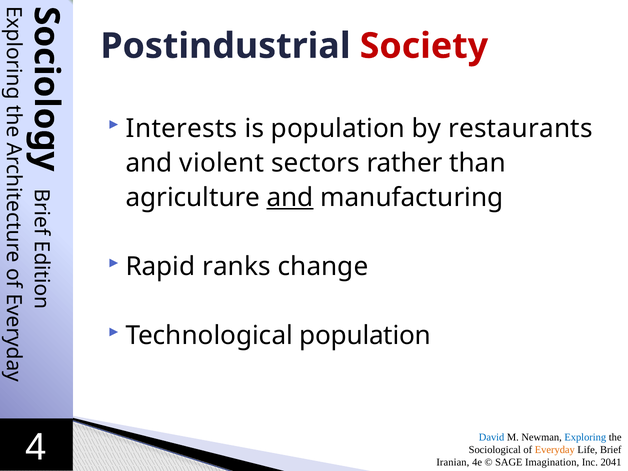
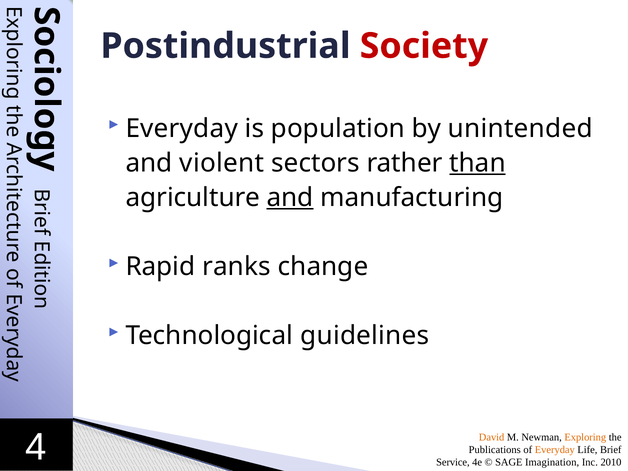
Interests: Interests -> Everyday (182, 128)
restaurants: restaurants -> unintended (520, 128)
than underline: none -> present (478, 163)
Technological population: population -> guidelines (365, 336)
David colour: blue -> orange (492, 437)
Exploring colour: blue -> orange (585, 437)
Sociological: Sociological -> Publications (495, 450)
Iranian: Iranian -> Service (453, 462)
2041: 2041 -> 2010 (611, 462)
